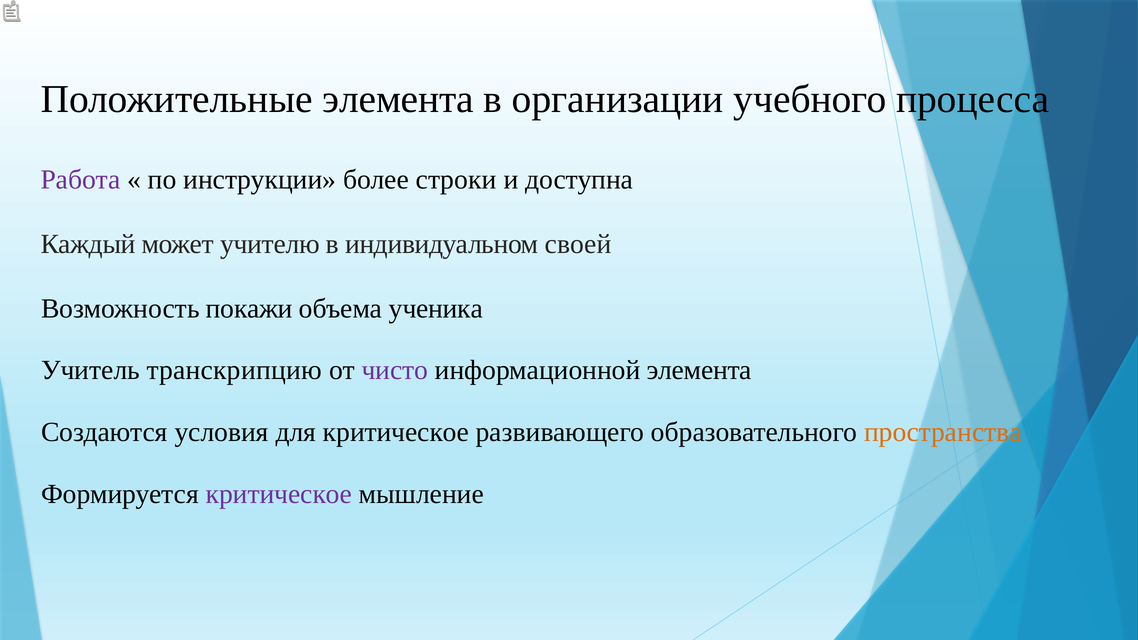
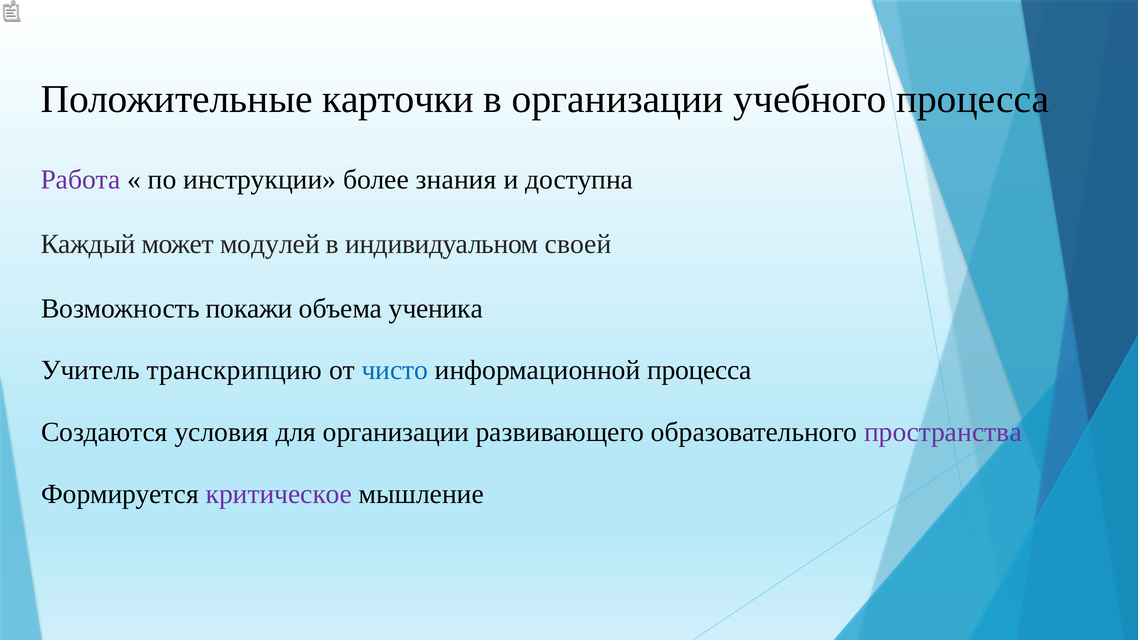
Положительные элемента: элемента -> карточки (398, 99)
строки: строки -> знания (456, 179)
учителю: учителю -> модулей (270, 244)
чисто colour: purple -> blue (395, 370)
информационной элемента: элемента -> процесса (699, 370)
для критическое: критическое -> организации (396, 432)
пространства colour: orange -> purple (943, 432)
